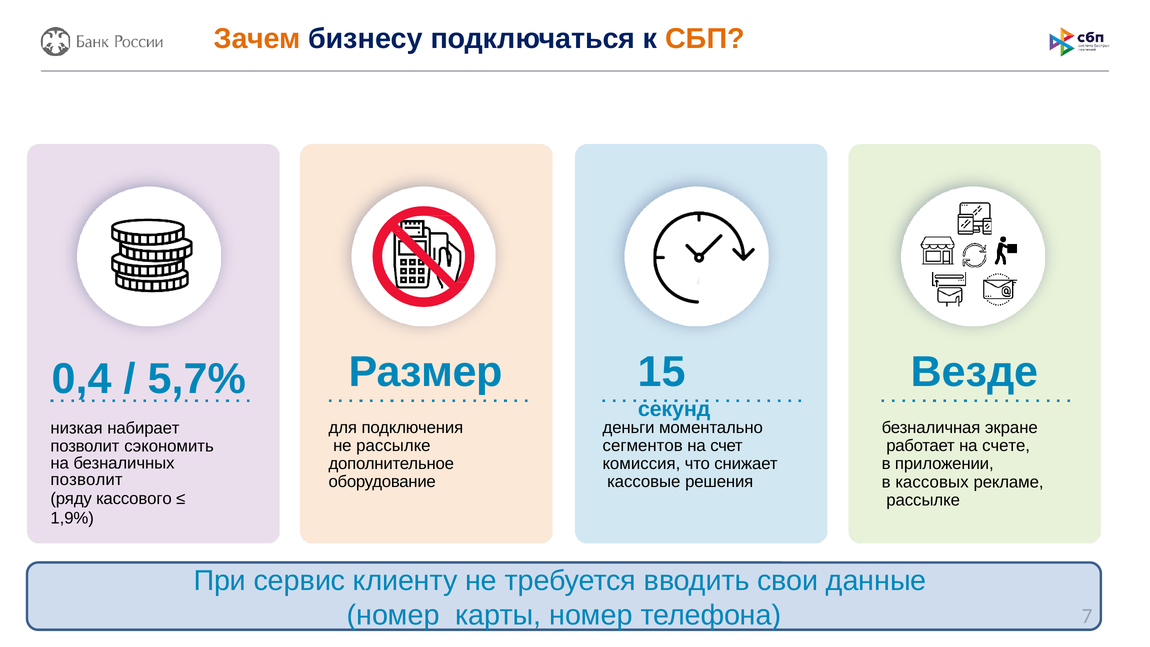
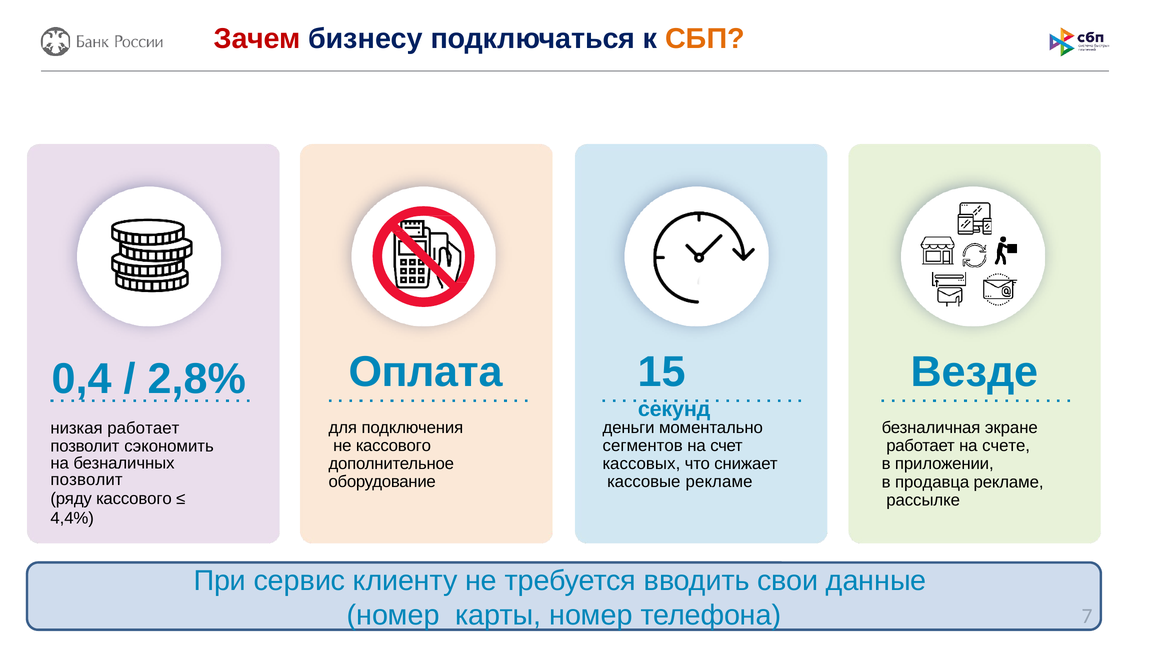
Зачем colour: orange -> red (257, 39)
Размер: Размер -> Оплата (426, 372)
5,7%: 5,7% -> 2,8% (197, 379)
низкая набирает: набирает -> работает (143, 428)
не рассылке: рассылке -> кассового (393, 446)
комиссия: комиссия -> кассовых (641, 464)
кассовые решения: решения -> рекламе (719, 481)
кассовых: кассовых -> продавца (932, 482)
1,9%: 1,9% -> 4,4% (72, 518)
